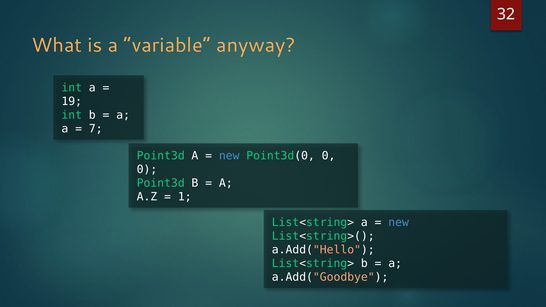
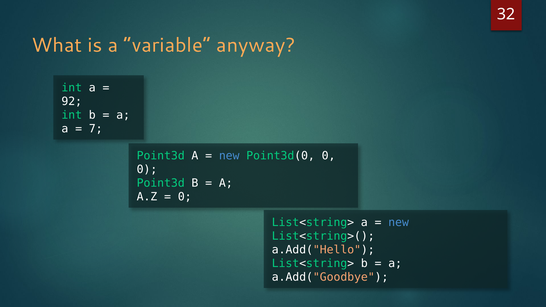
19: 19 -> 92 (72, 101)
1: 1 -> 0 (185, 197)
